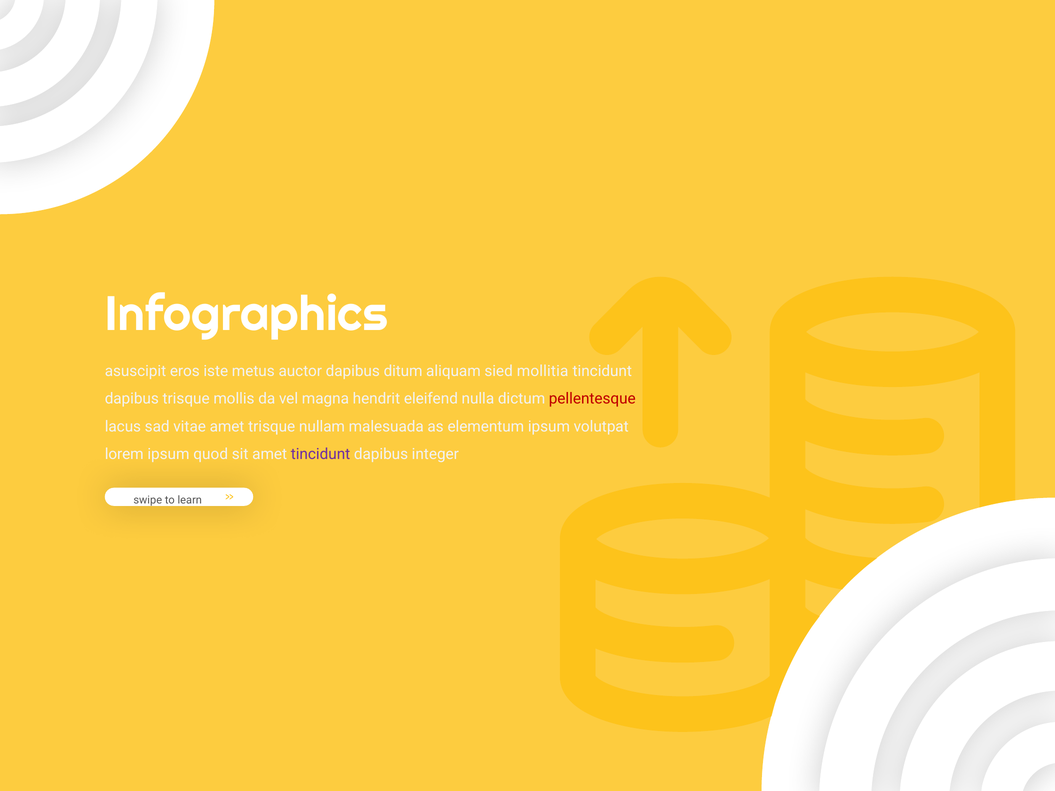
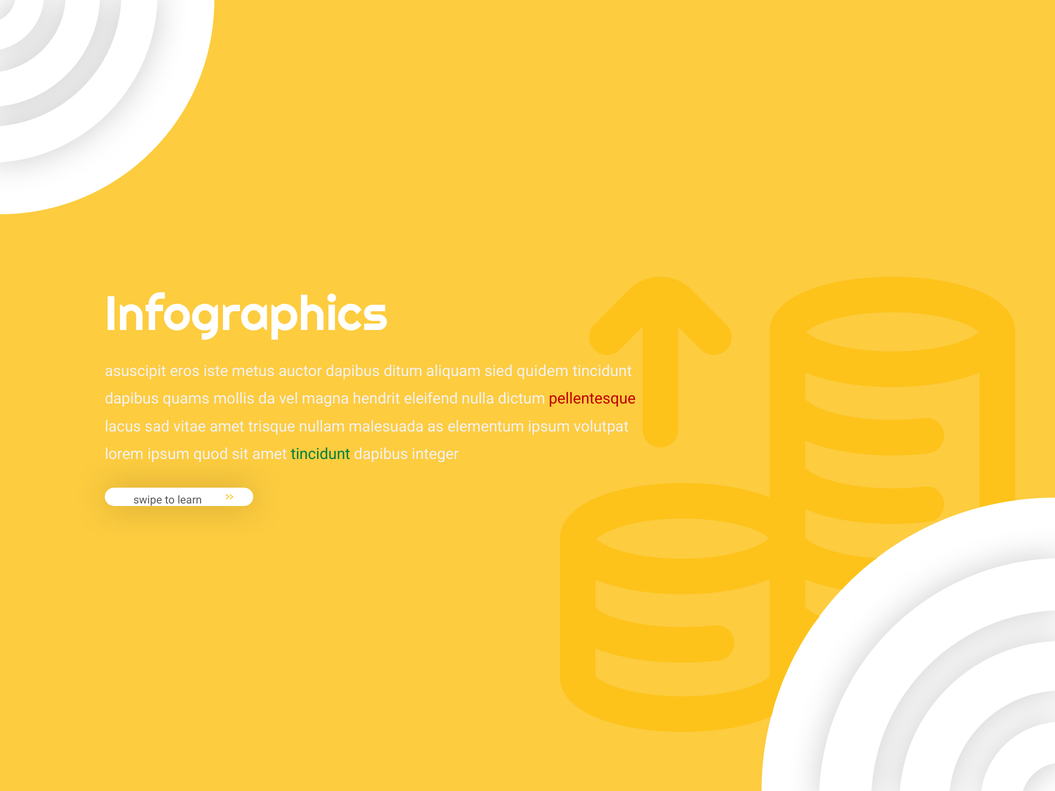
mollitia: mollitia -> quidem (543, 371)
dapibus trisque: trisque -> quams (186, 399)
tincidunt colour: purple -> green (321, 454)
